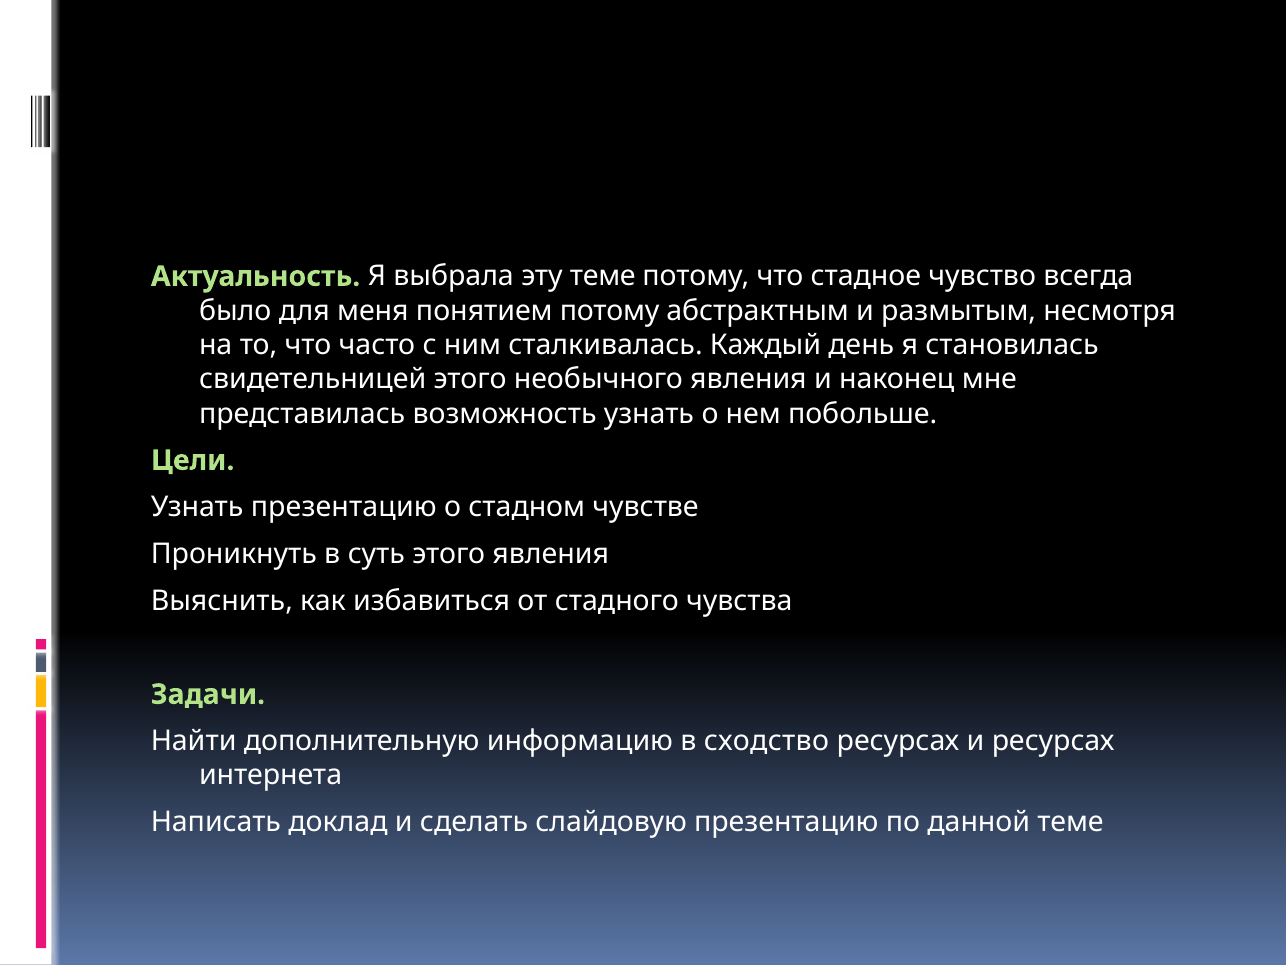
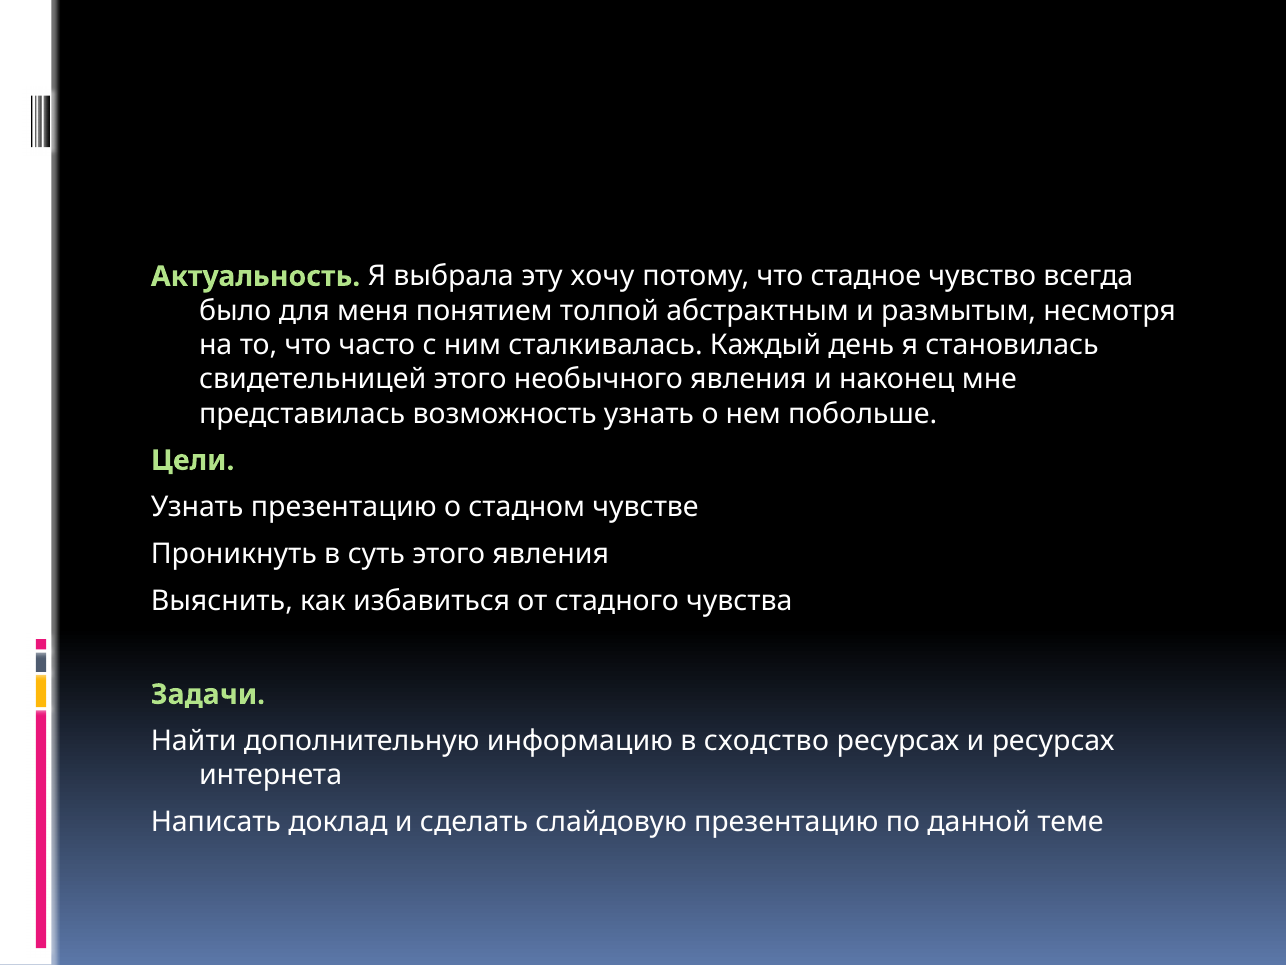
эту теме: теме -> хочу (602, 276)
понятием потому: потому -> толпой (609, 311)
